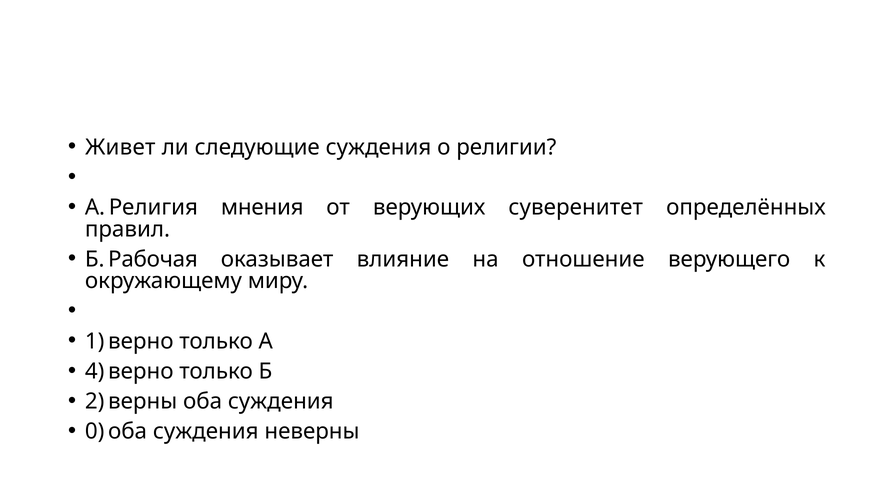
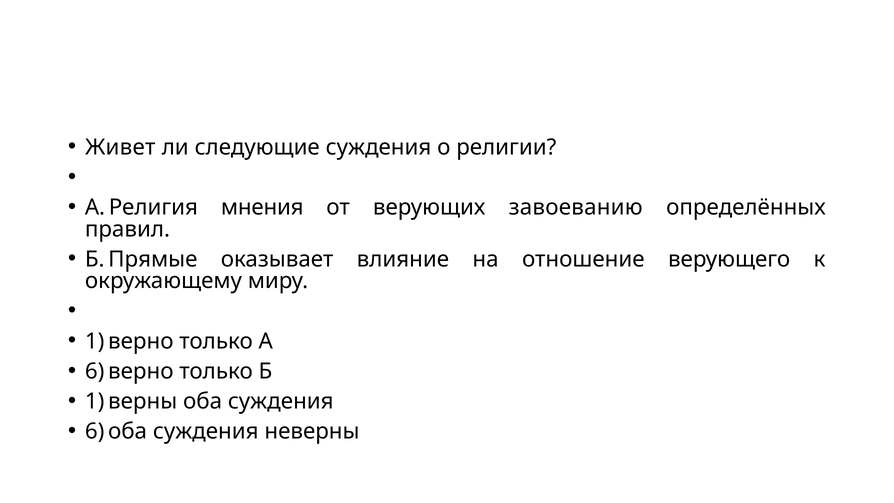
суверенитет: суверенитет -> завоеванию (576, 207)
Рабочая: Рабочая -> Прямые (153, 259)
4: 4 -> 6 (95, 371)
2: 2 -> 1 (95, 401)
0: 0 -> 6 (95, 431)
